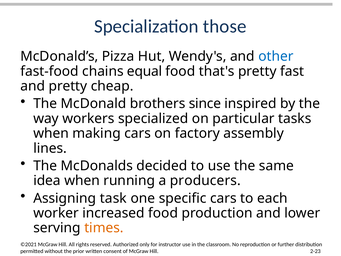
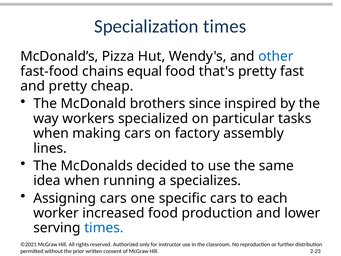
Specialization those: those -> times (225, 26)
producers: producers -> specializes (205, 181)
Assigning task: task -> cars (113, 198)
times colour: orange -> blue (104, 228)
